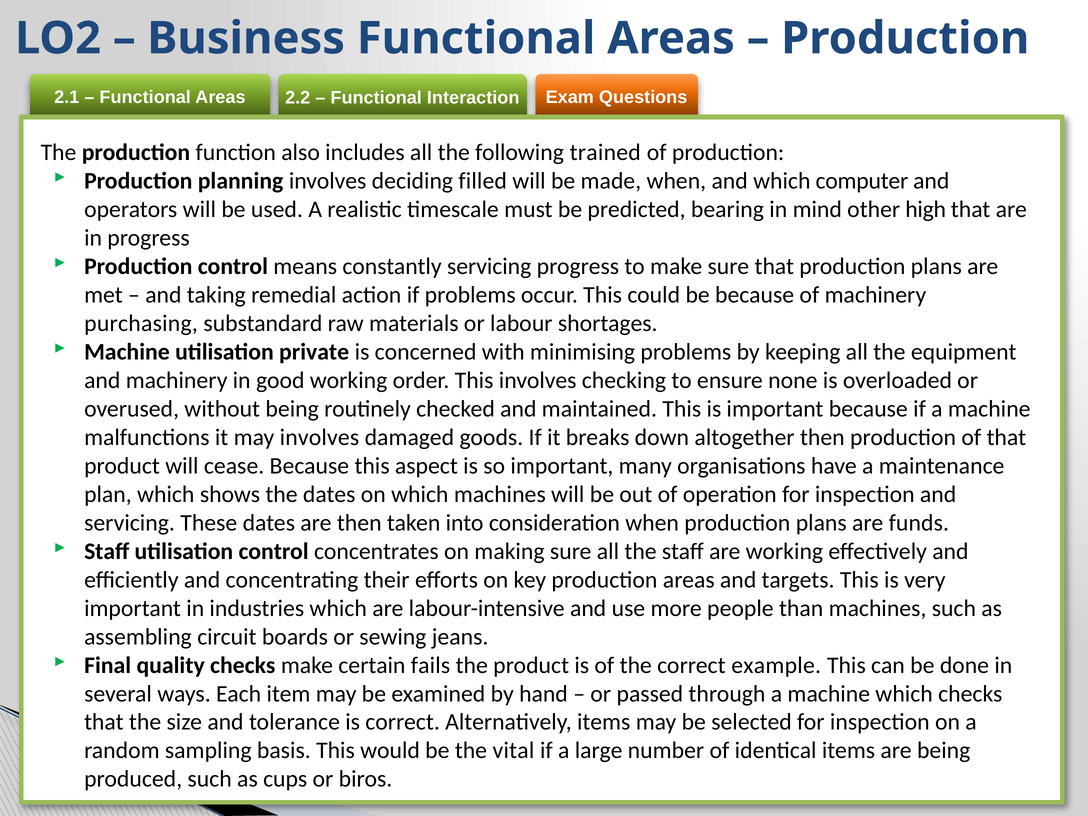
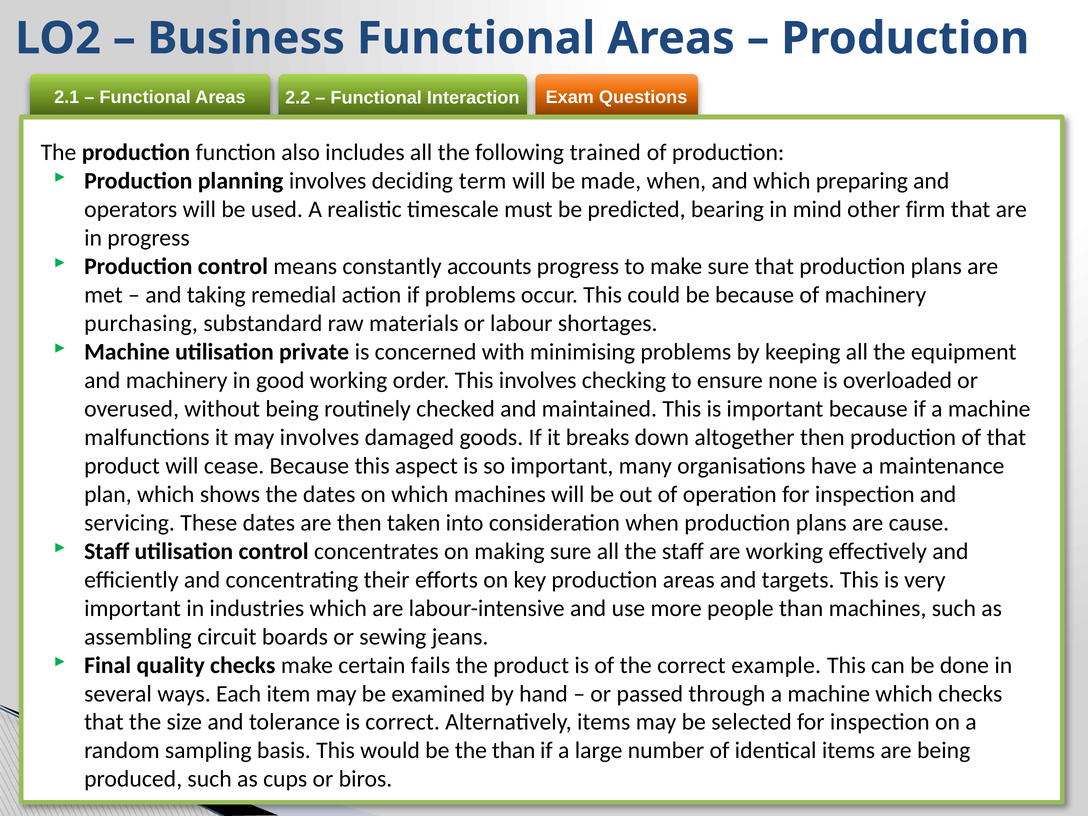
filled: filled -> term (483, 181)
computer: computer -> preparing (862, 181)
high: high -> firm (926, 209)
constantly servicing: servicing -> accounts (489, 266)
funds: funds -> cause (919, 523)
the vital: vital -> than (514, 751)
